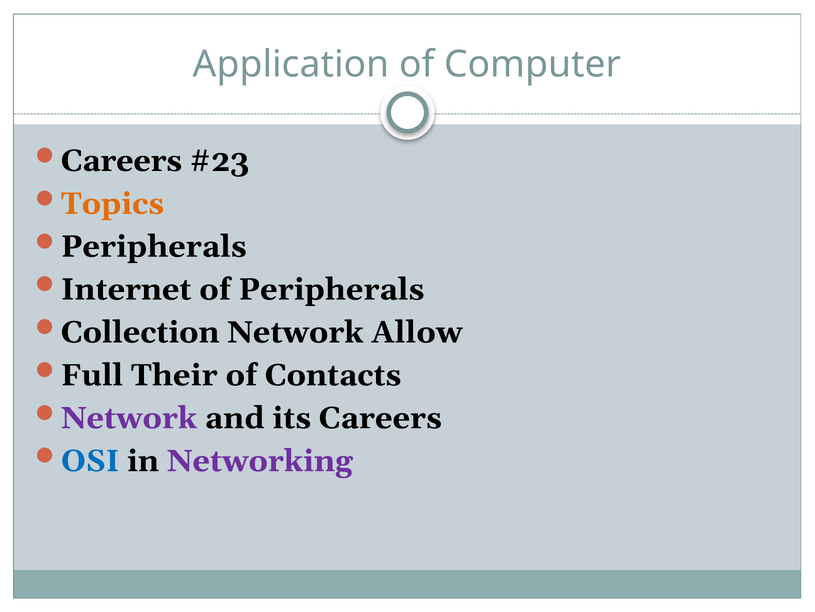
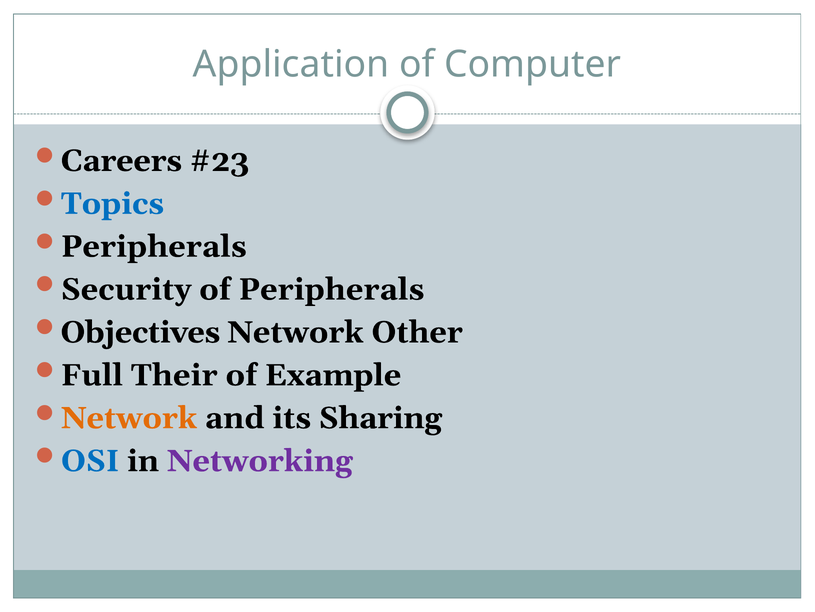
Topics colour: orange -> blue (112, 203)
Internet: Internet -> Security (126, 289)
Collection: Collection -> Objectives (140, 332)
Allow: Allow -> Other (417, 332)
Contacts: Contacts -> Example (333, 375)
Network colour: purple -> orange (129, 418)
its Careers: Careers -> Sharing (380, 418)
